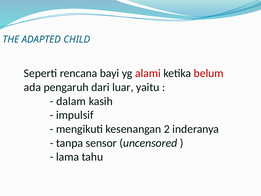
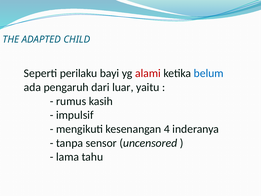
rencana: rencana -> perilaku (79, 73)
belum colour: red -> blue (209, 73)
dalam: dalam -> rumus (71, 101)
2: 2 -> 4 (167, 129)
